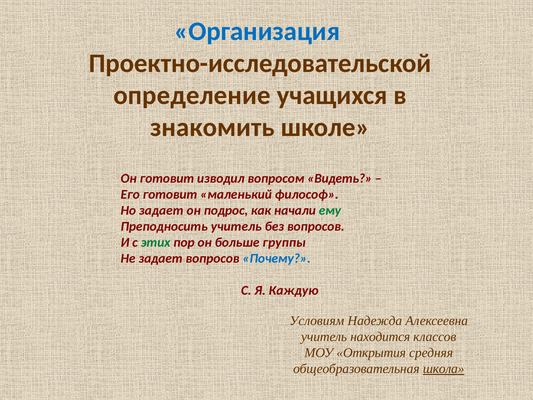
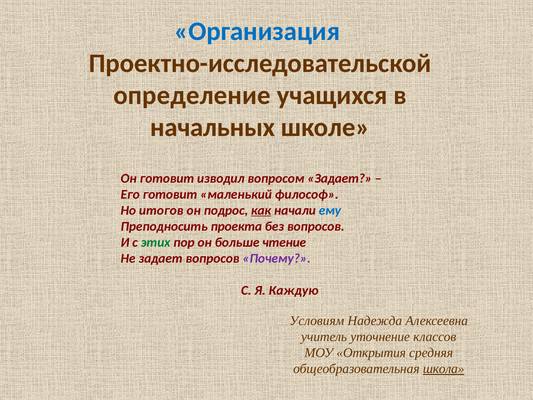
знакомить: знакомить -> начальных (213, 127)
вопросом Видеть: Видеть -> Задает (340, 178)
Но задает: задает -> итогов (161, 210)
как underline: none -> present (261, 210)
ему colour: green -> blue (330, 210)
Преподносить учитель: учитель -> проекта (236, 226)
группы: группы -> чтение (284, 242)
Почему colour: blue -> purple (277, 258)
находится: находится -> уточнение (380, 337)
